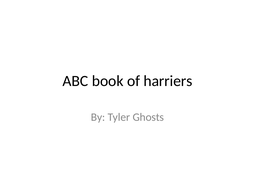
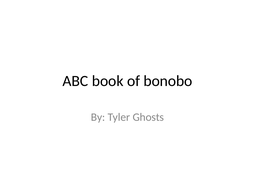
harriers: harriers -> bonobo (168, 81)
